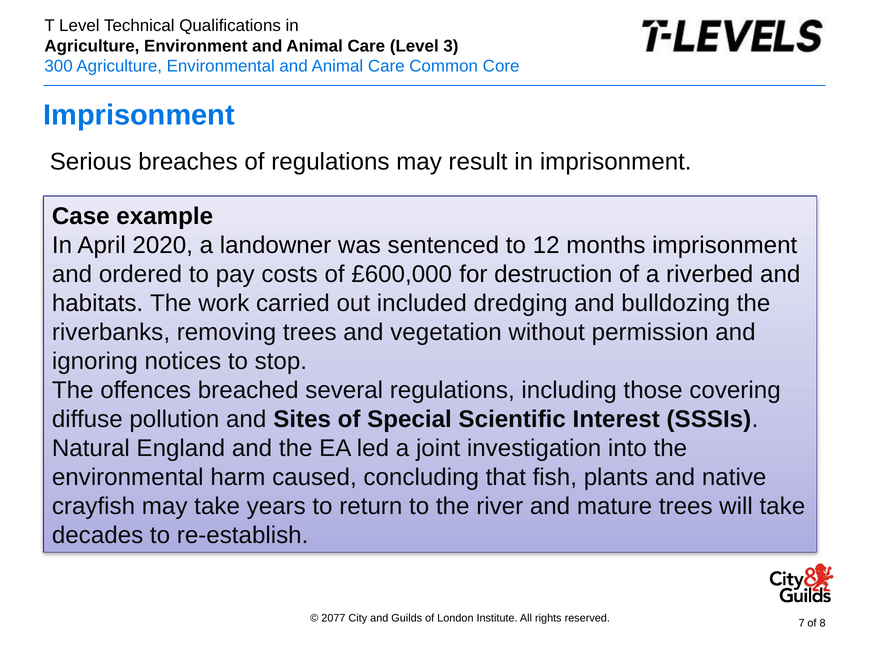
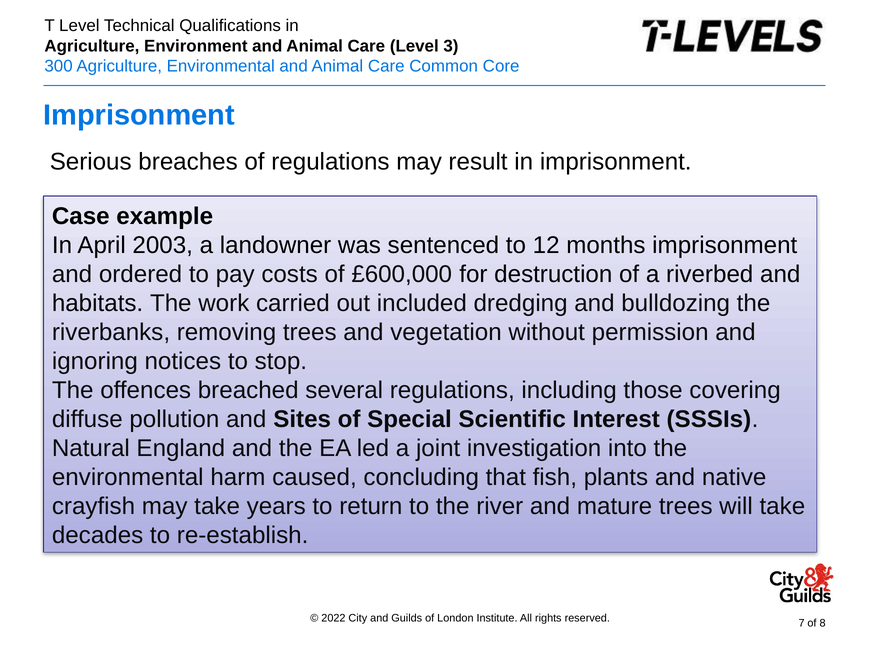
2020: 2020 -> 2003 (163, 245)
2077: 2077 -> 2022 (333, 618)
